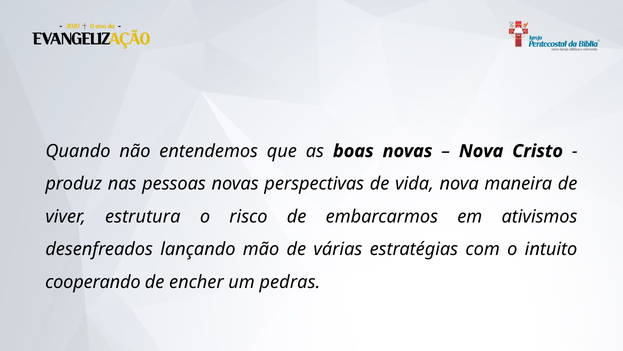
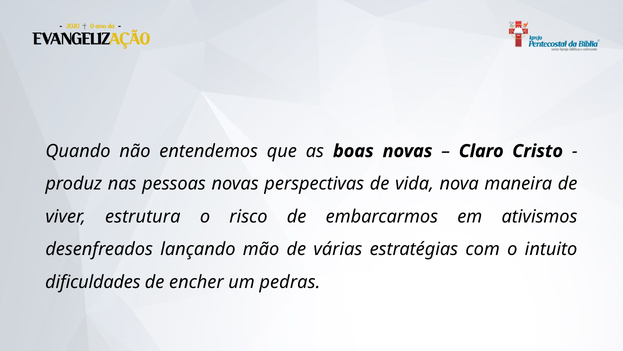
Nova: Nova -> Claro (481, 151)
cooperando: cooperando -> dificuldades (93, 282)
